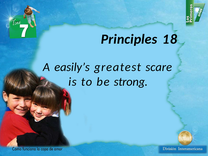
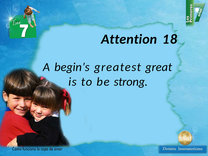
Principles: Principles -> Attention (129, 39)
easily’s: easily’s -> begin’s (72, 67)
scare: scare -> great (159, 67)
